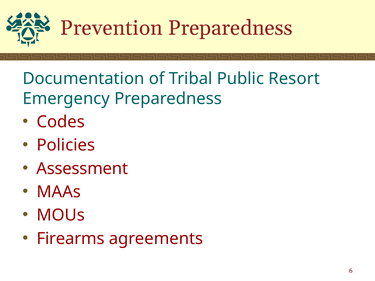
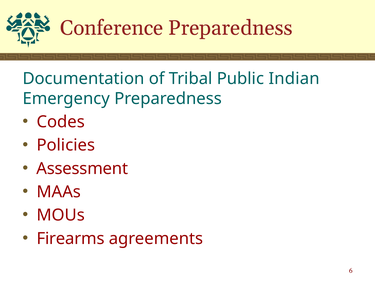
Prevention: Prevention -> Conference (112, 28)
Resort: Resort -> Indian (294, 79)
